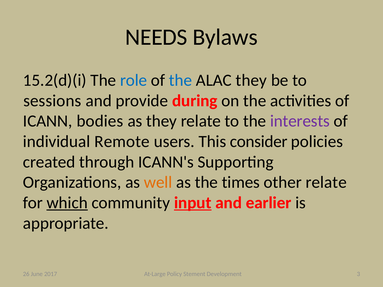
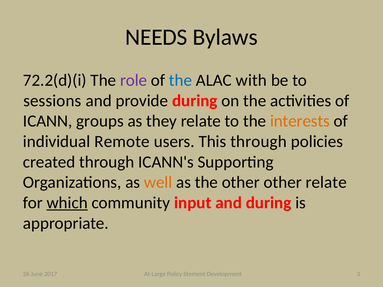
15.2(d)(i: 15.2(d)(i -> 72.2(d)(i (55, 80)
role colour: blue -> purple (134, 80)
ALAC they: they -> with (251, 80)
bodies: bodies -> groups (100, 121)
interests colour: purple -> orange (300, 121)
This consider: consider -> through (259, 142)
the times: times -> other (241, 183)
input underline: present -> none (193, 203)
and earlier: earlier -> during (269, 203)
